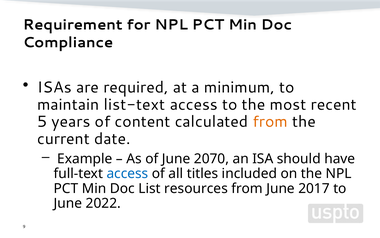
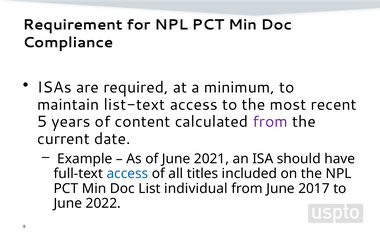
from colour: orange -> purple (270, 121)
2070: 2070 -> 2021 (211, 158)
resources: resources -> individual (196, 188)
